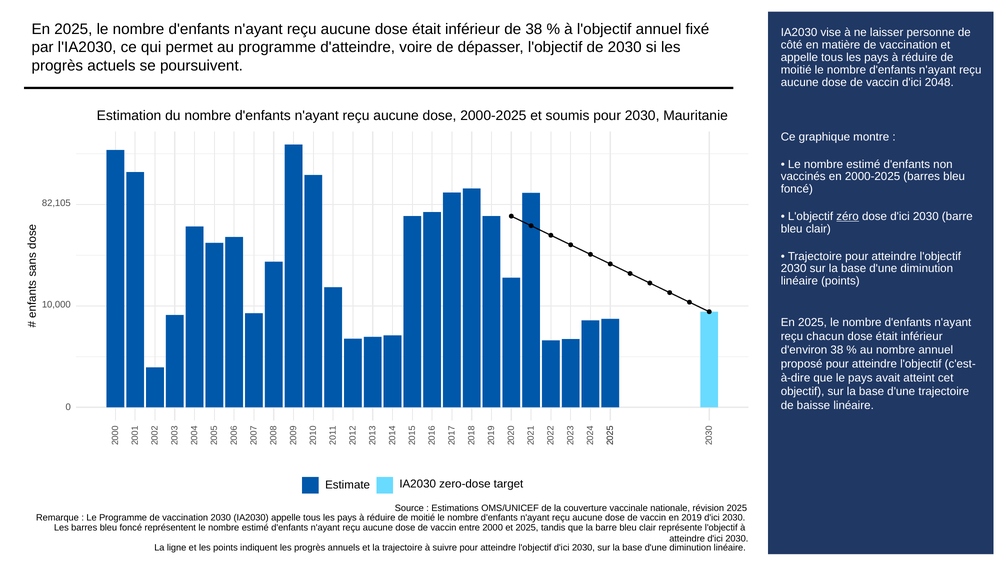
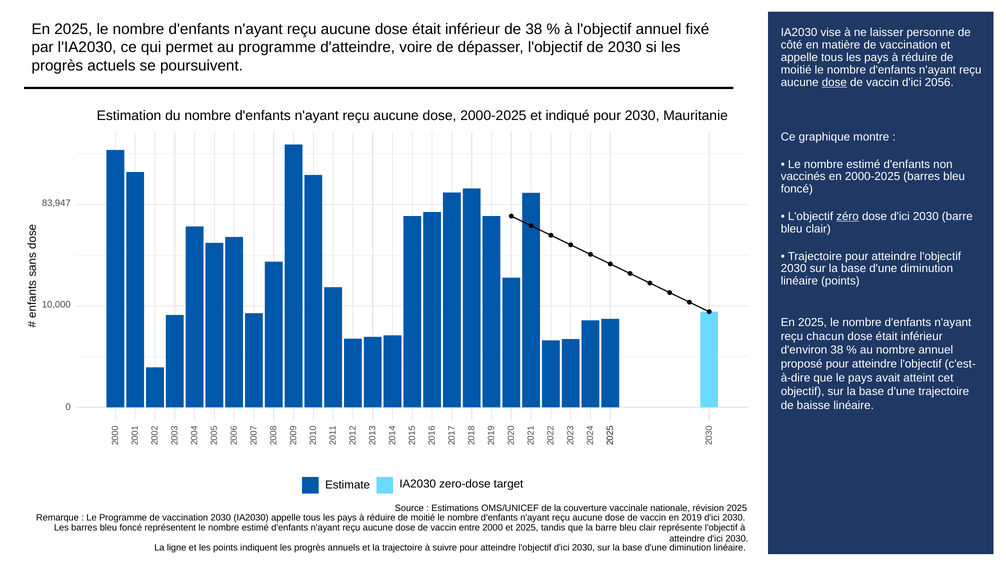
dose underline: none -> present (834, 82)
2048: 2048 -> 2056 (939, 82)
soumis: soumis -> indiqué (568, 116)
82,105: 82,105 -> 83,947 (56, 203)
